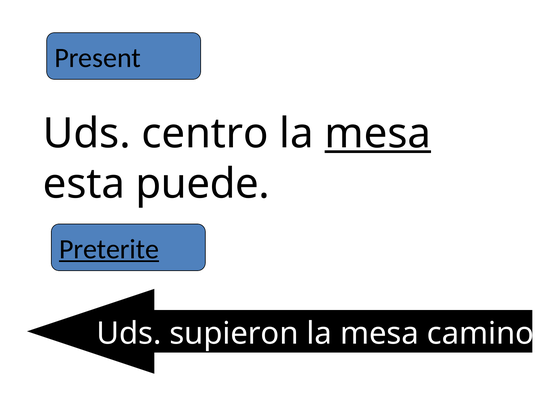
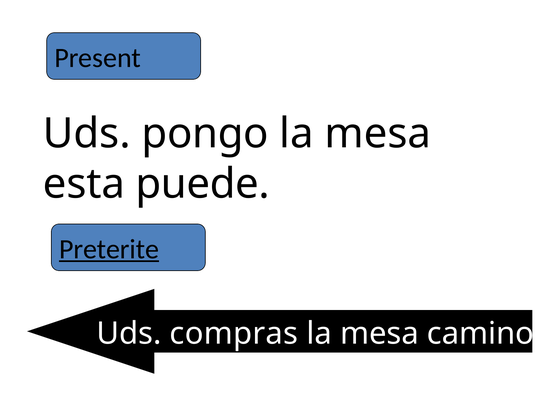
centro: centro -> pongo (205, 134)
mesa underline: present -> none (378, 134)
supieron: supieron -> compras (234, 333)
